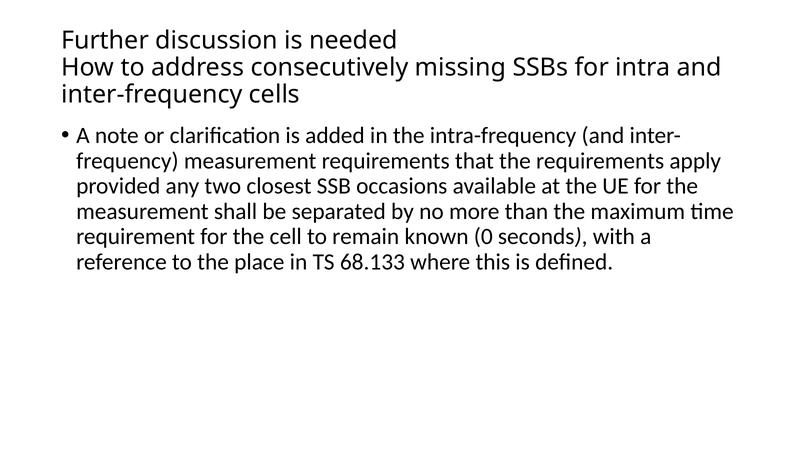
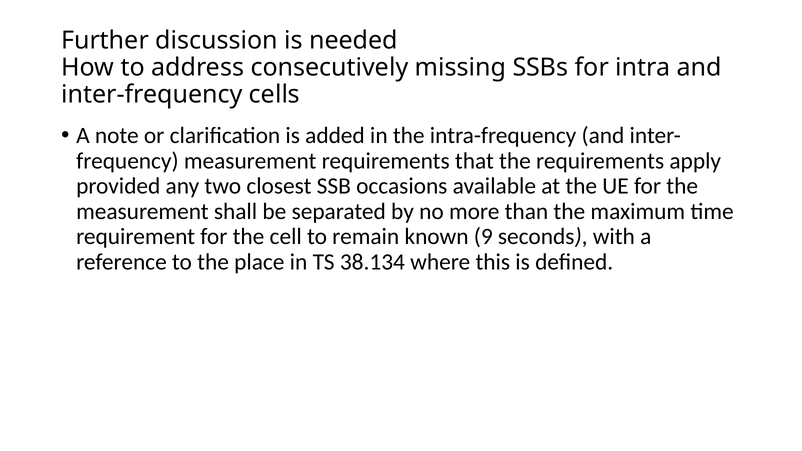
0: 0 -> 9 (483, 237)
68.133: 68.133 -> 38.134 (372, 262)
